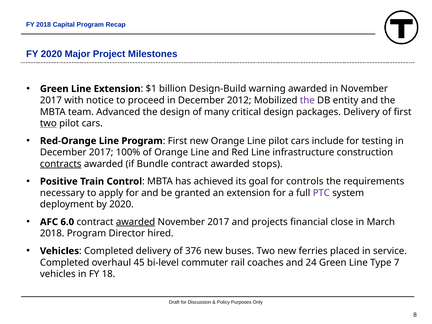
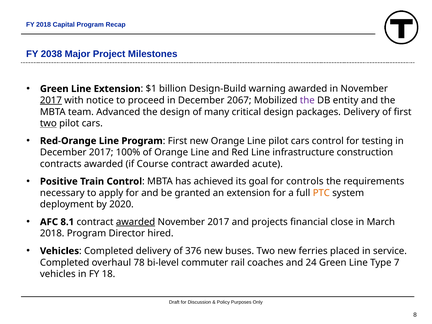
FY 2020: 2020 -> 2038 (51, 54)
2017 underline: none -> present (51, 100)
2012: 2012 -> 2067 (239, 100)
cars include: include -> control (328, 141)
contracts underline: present -> none (61, 164)
Bundle: Bundle -> Course (153, 164)
stops: stops -> acute (268, 164)
PTC colour: purple -> orange (321, 193)
6.0: 6.0 -> 8.1 (67, 222)
45: 45 -> 78 (139, 263)
